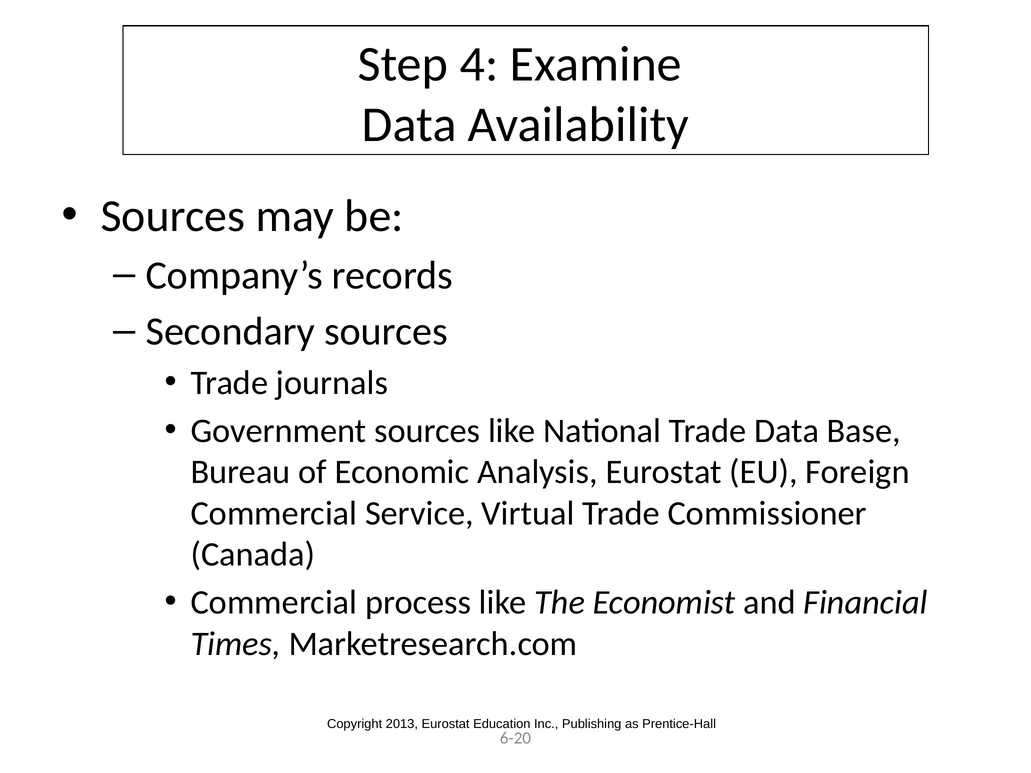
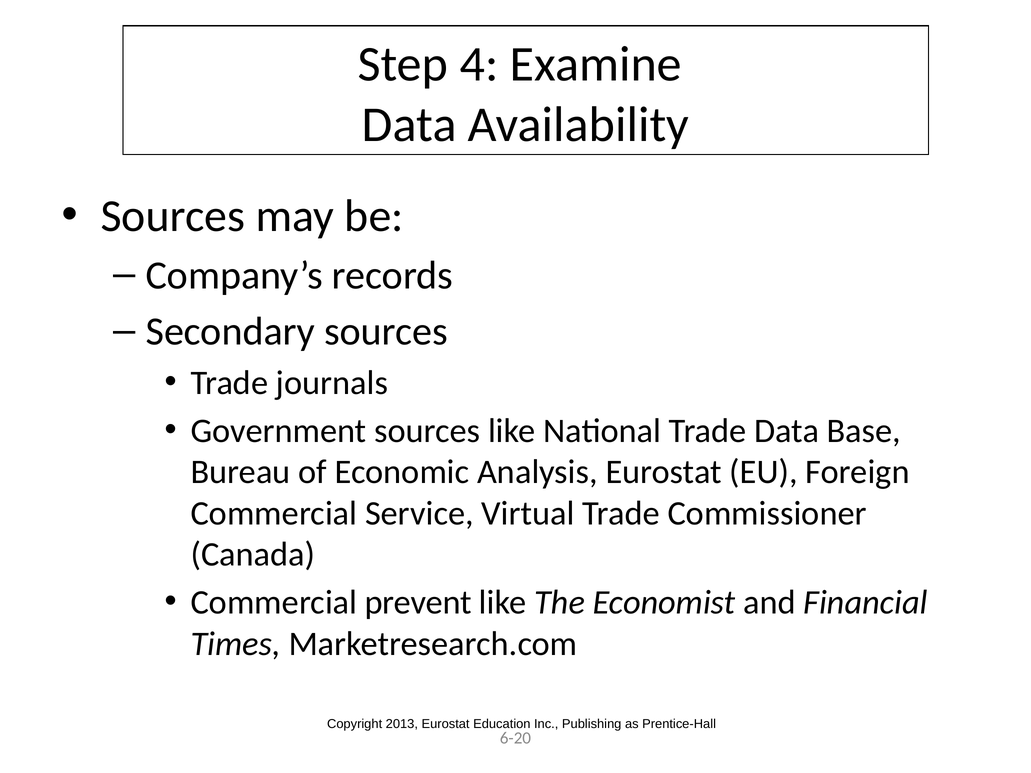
process: process -> prevent (418, 603)
